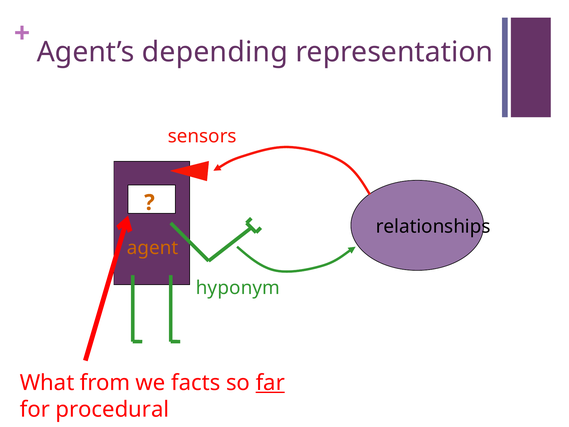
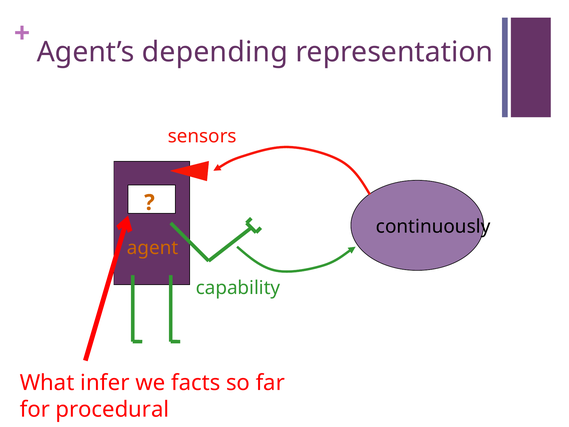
relationships: relationships -> continuously (433, 227)
hyponym: hyponym -> capability (238, 288)
from: from -> infer (105, 383)
far underline: present -> none (270, 383)
